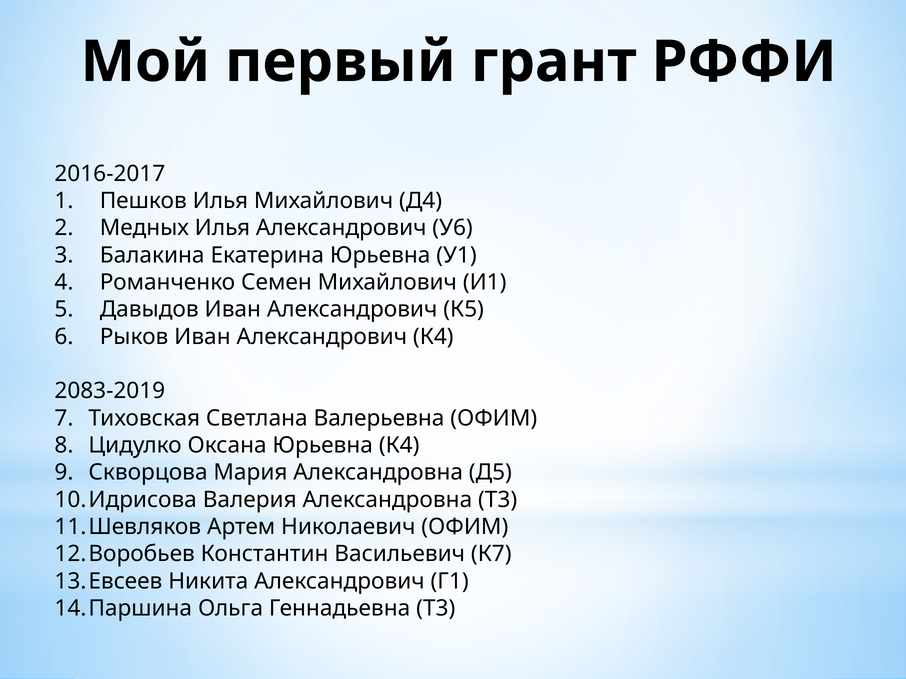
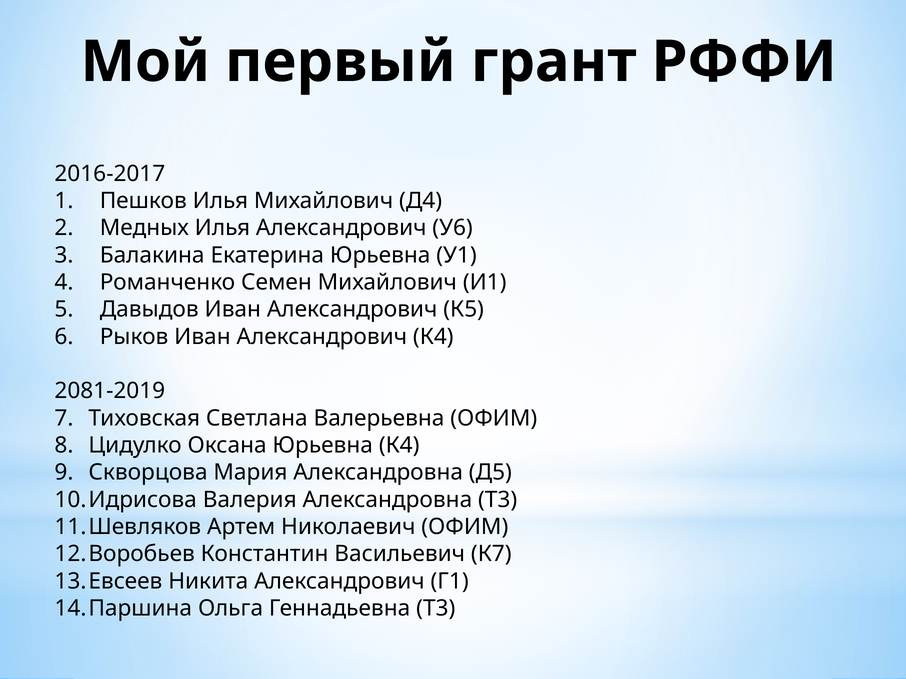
2083-2019: 2083-2019 -> 2081-2019 (110, 391)
